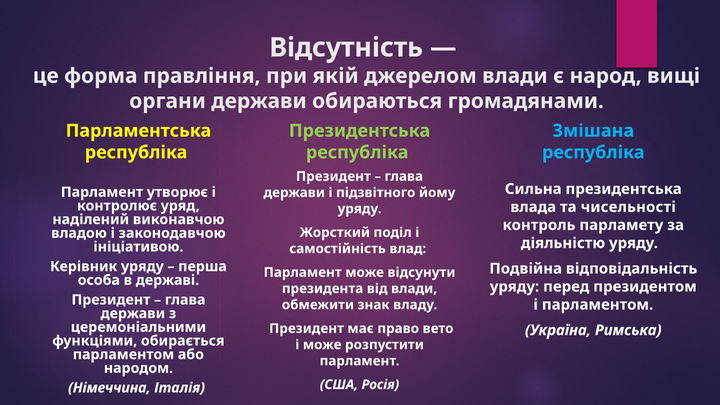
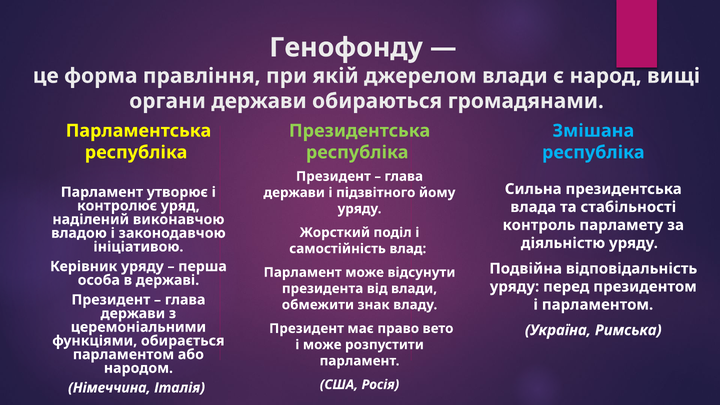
Відсутність: Відсутність -> Генофонду (346, 48)
чисельності: чисельності -> стабільності (628, 207)
